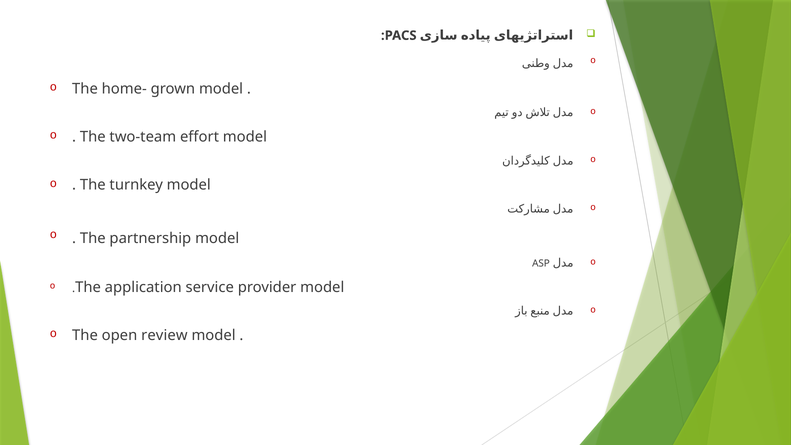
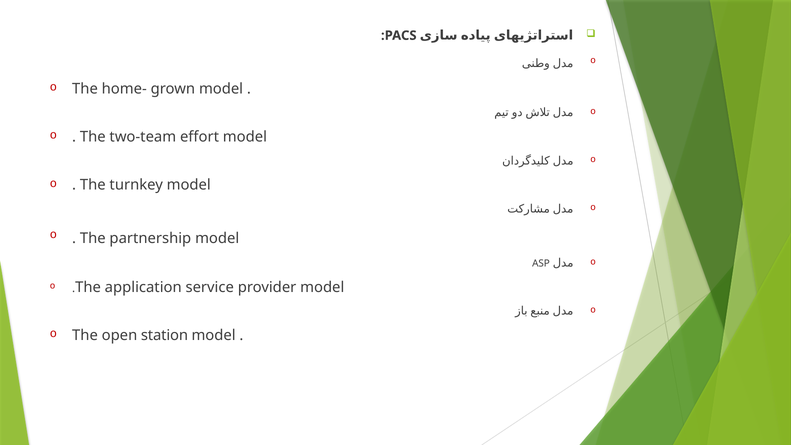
review: review -> station (164, 335)
